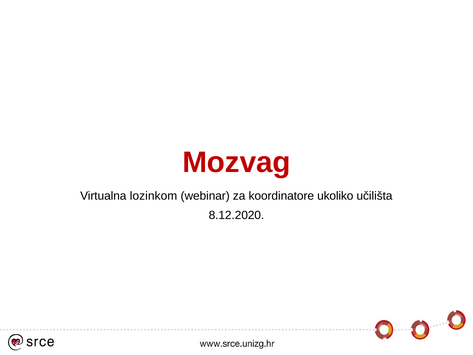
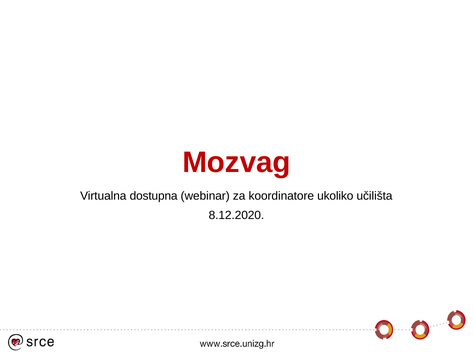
lozinkom: lozinkom -> dostupna (154, 196)
